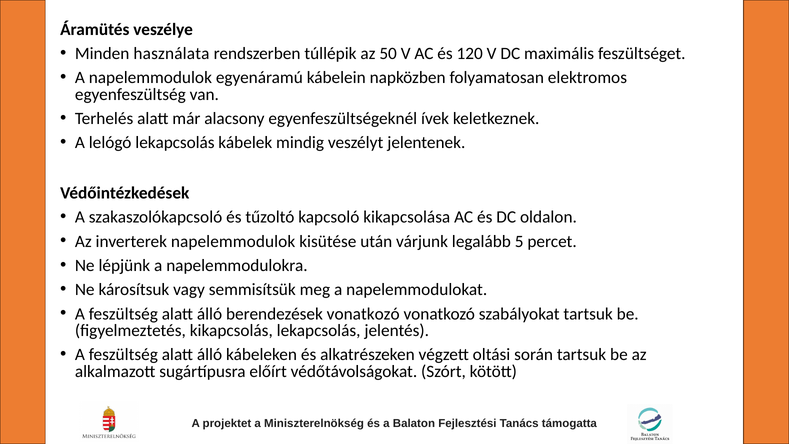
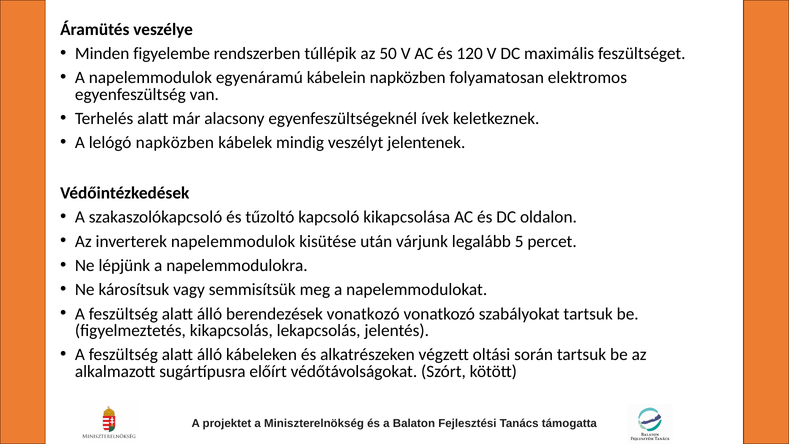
használata: használata -> figyelembe (172, 53)
lelógó lekapcsolás: lekapcsolás -> napközben (175, 143)
